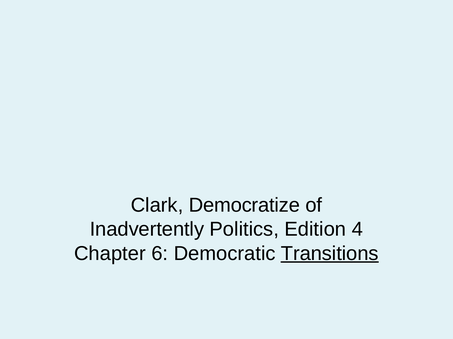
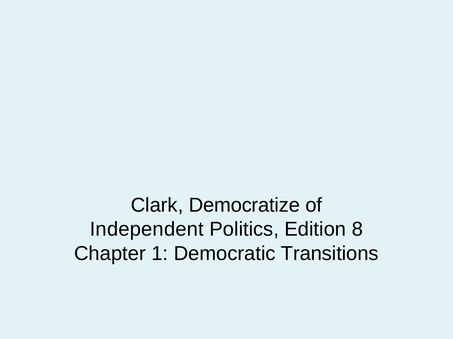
Inadvertently: Inadvertently -> Independent (147, 230)
4: 4 -> 8 (357, 230)
6: 6 -> 1 (160, 254)
Transitions underline: present -> none (330, 254)
